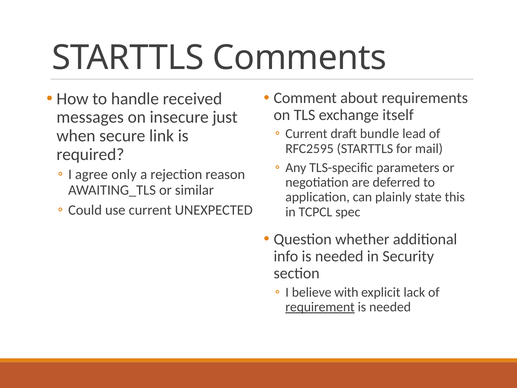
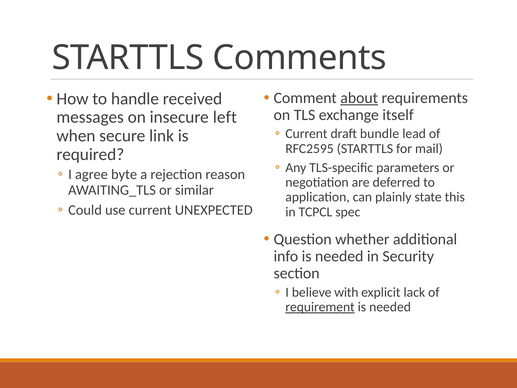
about underline: none -> present (359, 98)
just: just -> left (225, 117)
only: only -> byte (124, 174)
